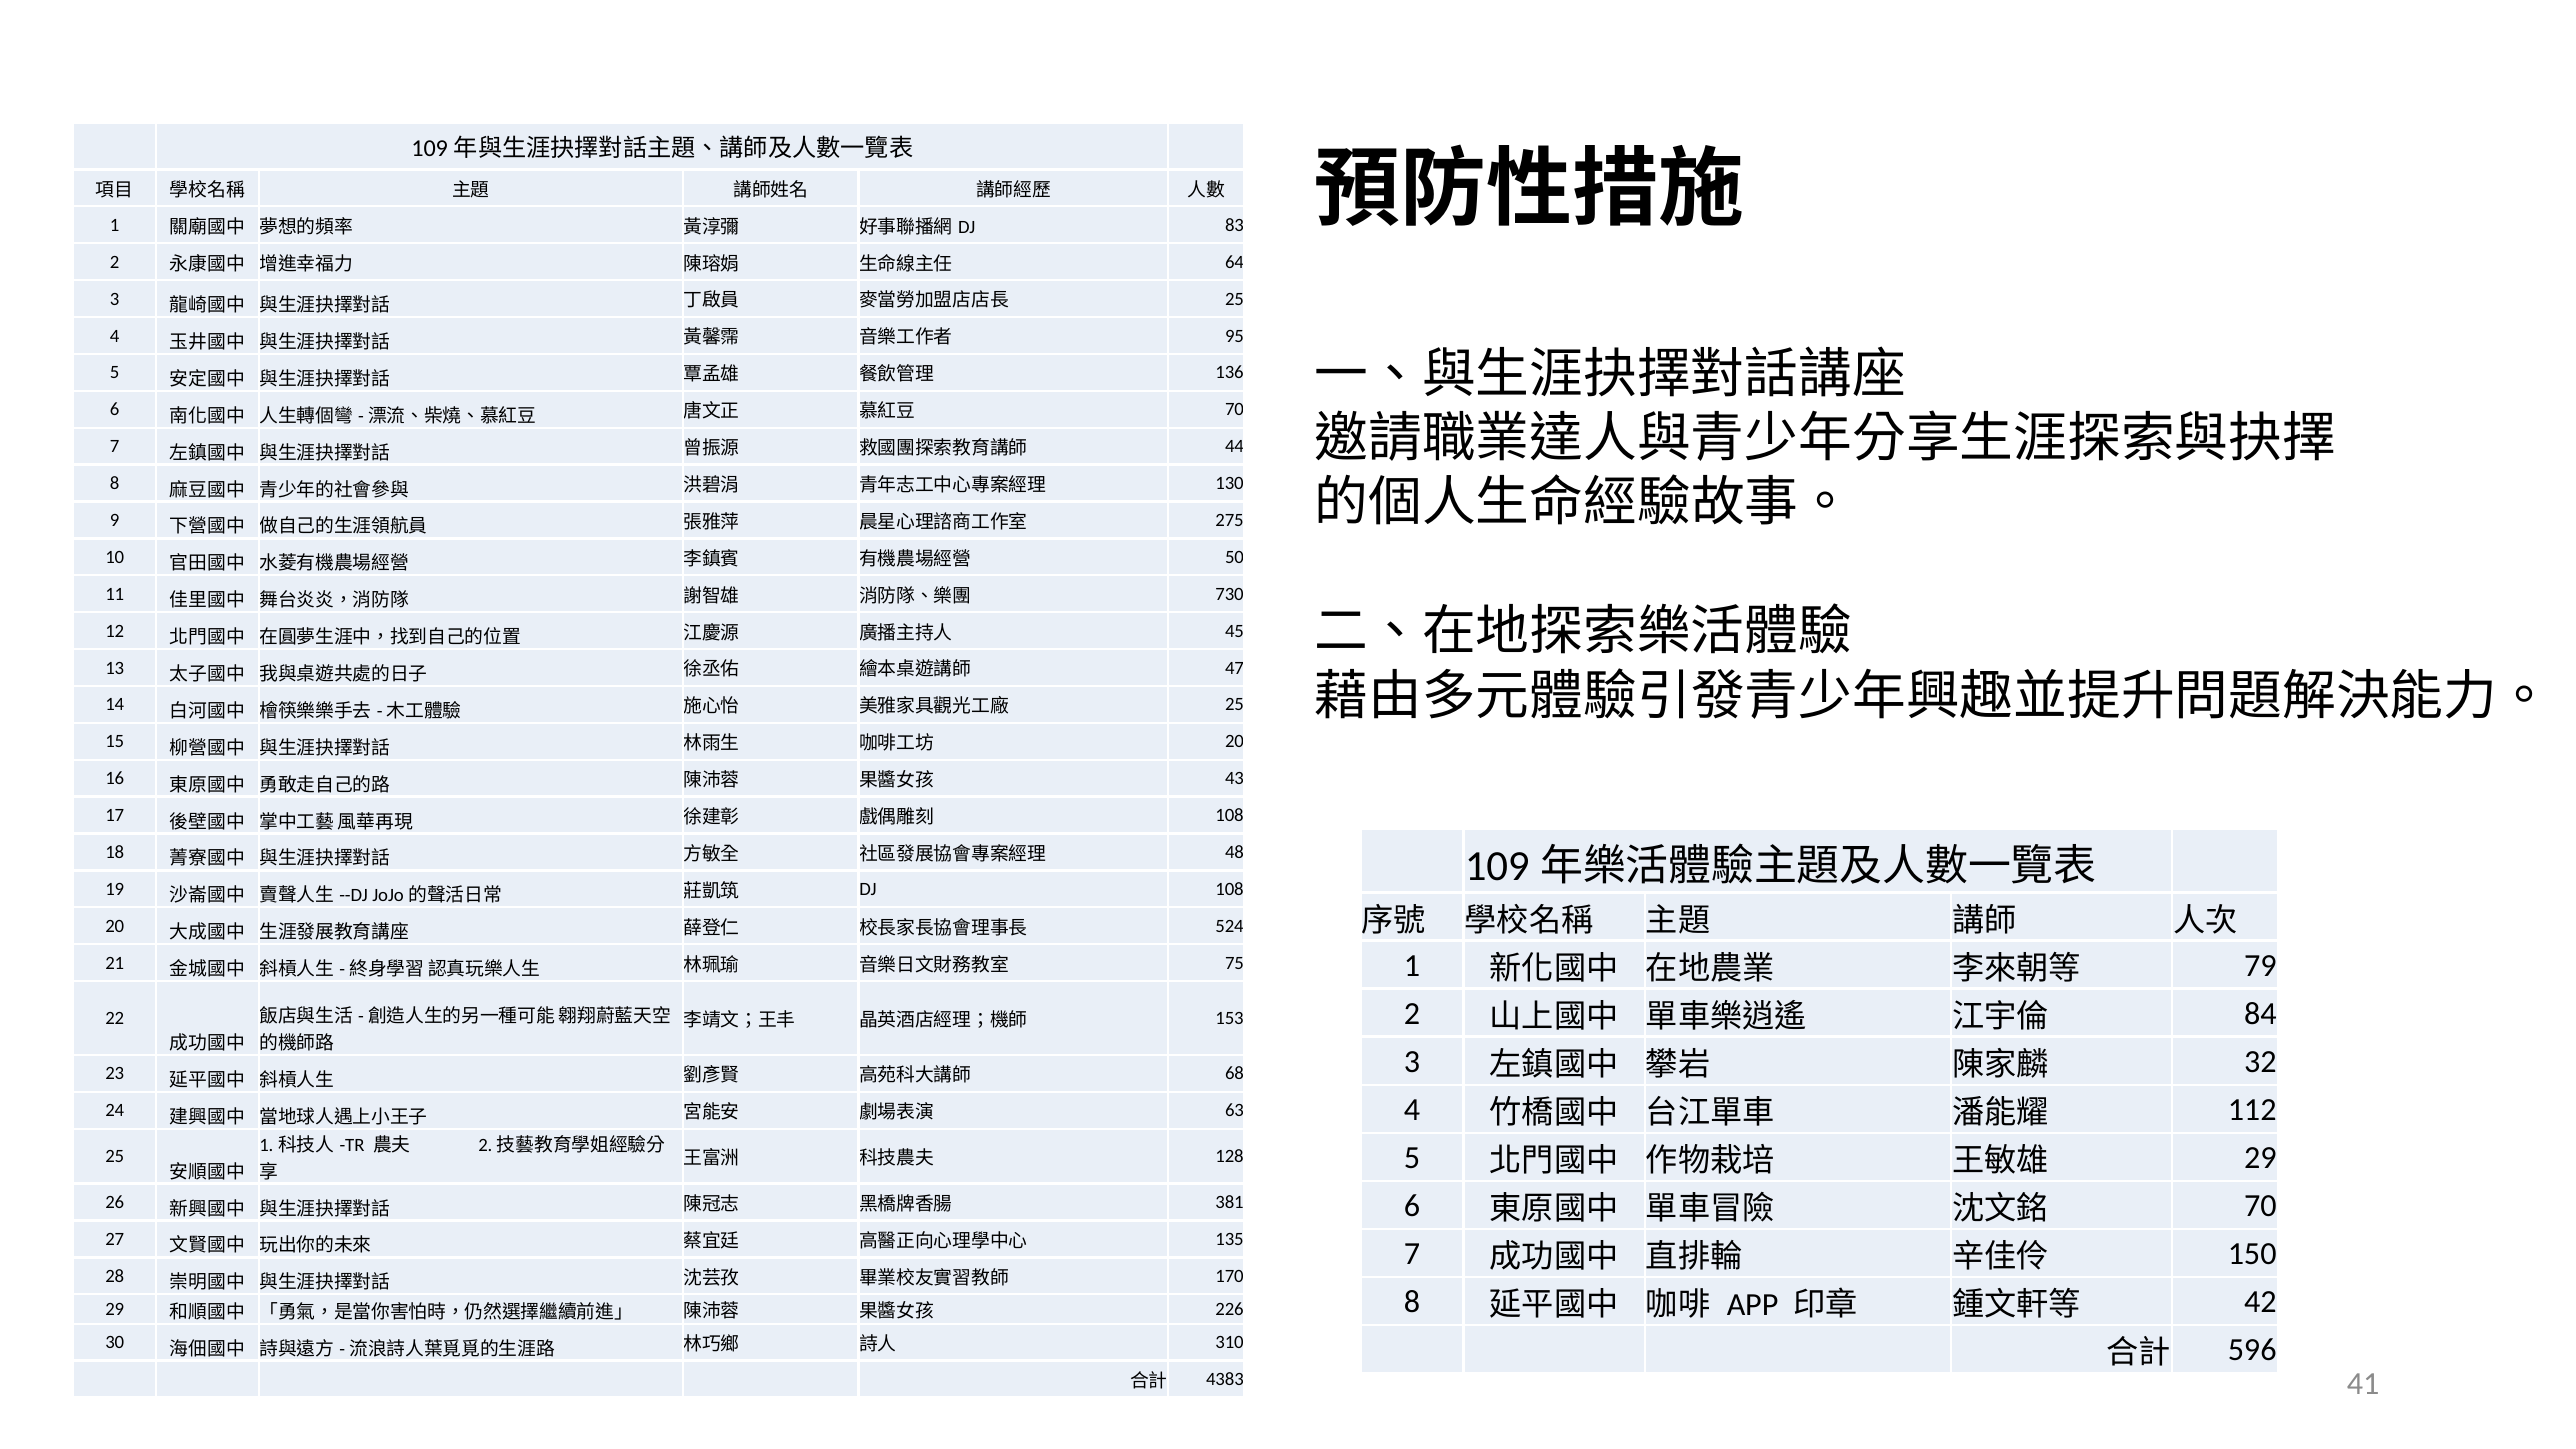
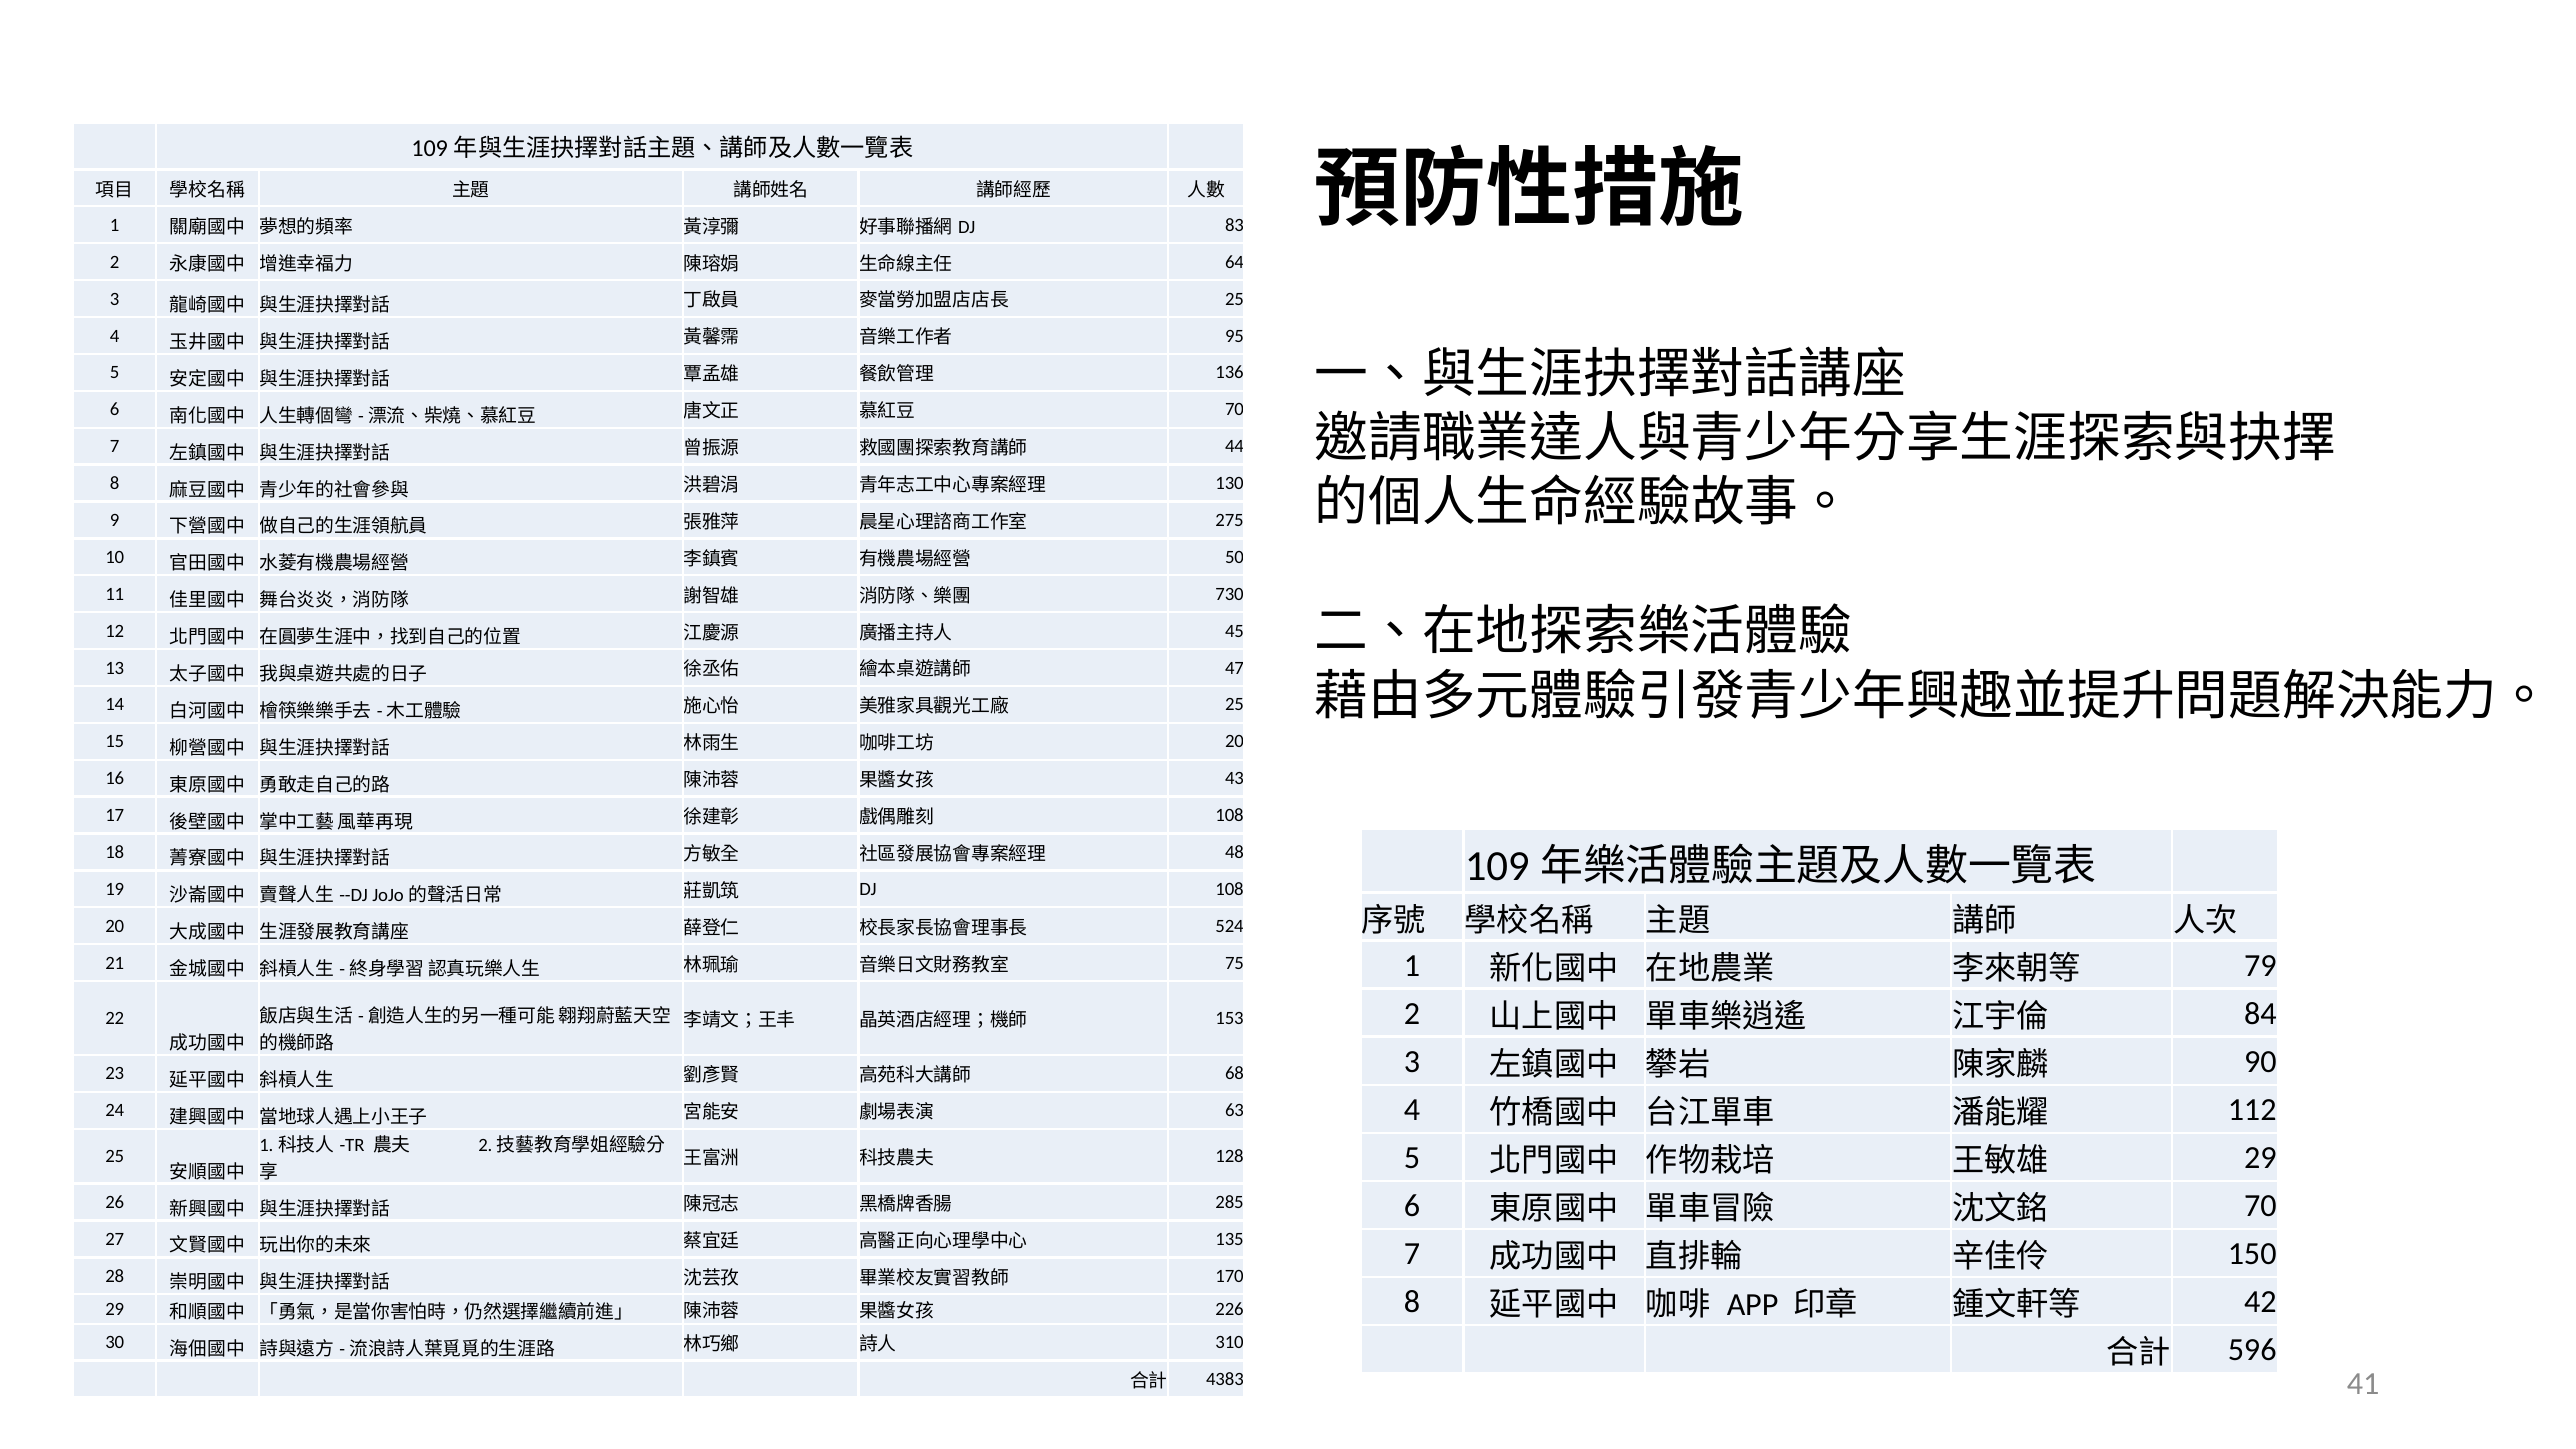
32: 32 -> 90 (2260, 1062)
381: 381 -> 285 (1230, 1202)
